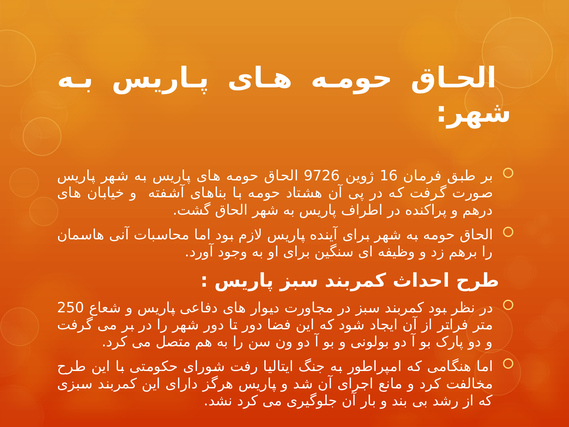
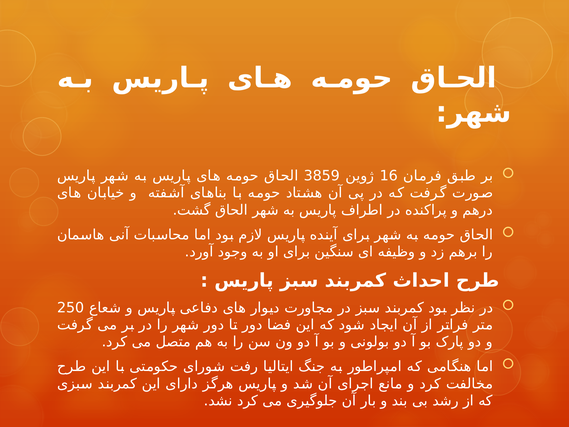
9726: 9726 -> 3859 (322, 176)
